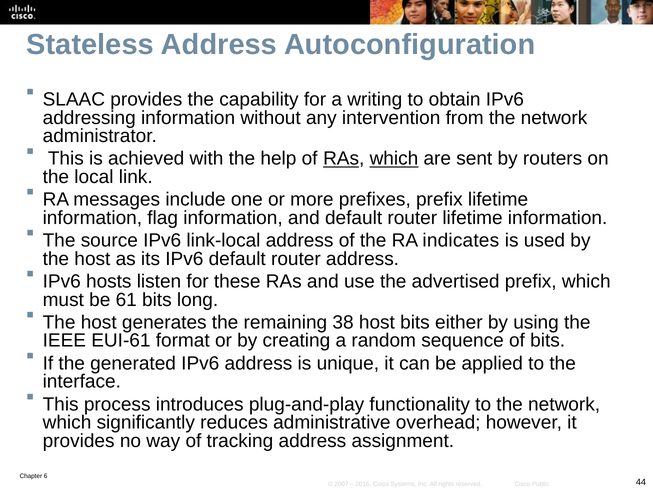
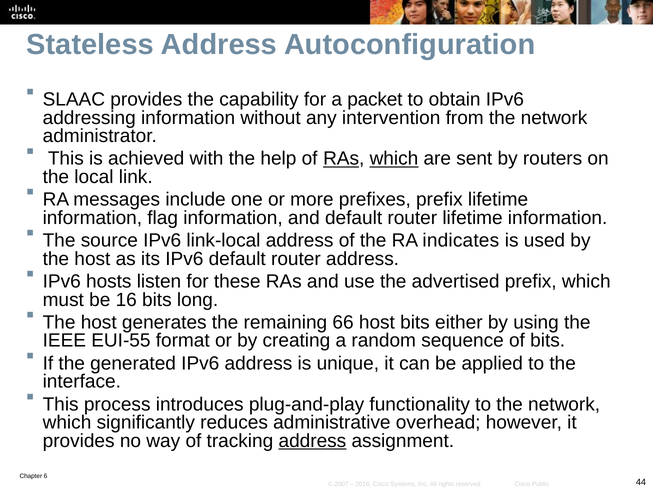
writing: writing -> packet (375, 99)
61: 61 -> 16 (126, 300)
38: 38 -> 66 (343, 322)
EUI-61: EUI-61 -> EUI-55 (121, 340)
address underline: none -> present (312, 441)
